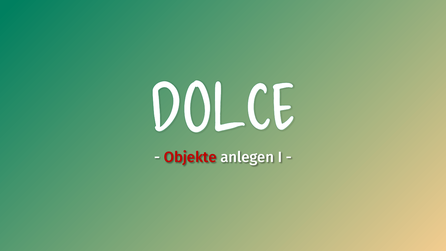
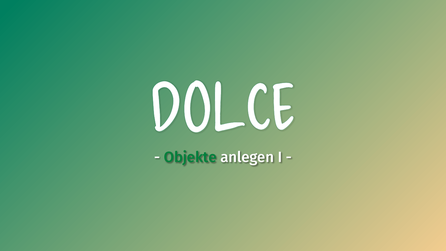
Objekte colour: red -> green (190, 157)
